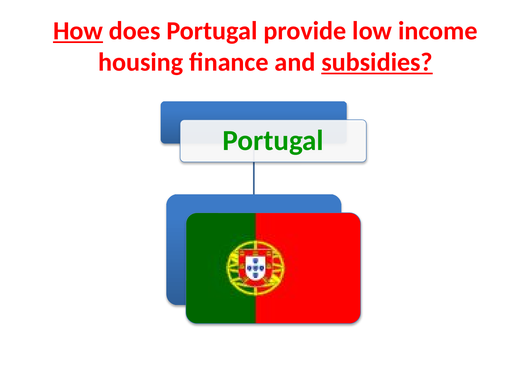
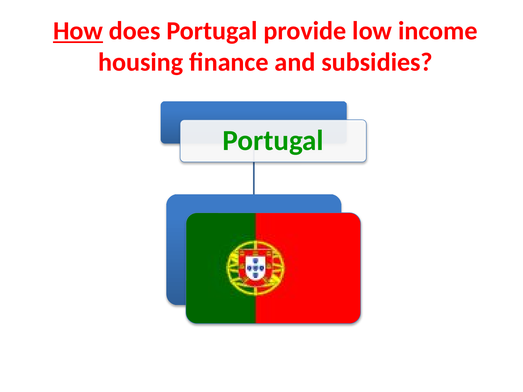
subsidies underline: present -> none (377, 62)
